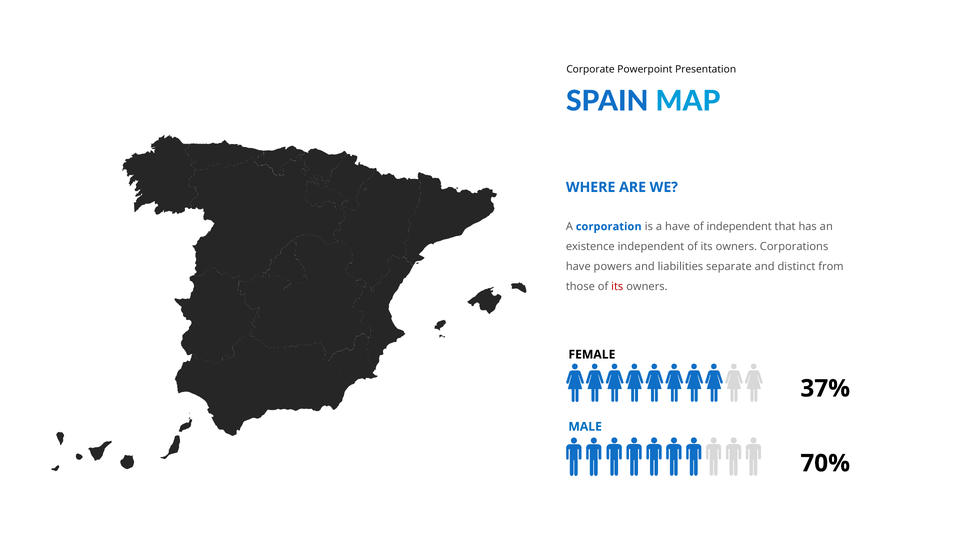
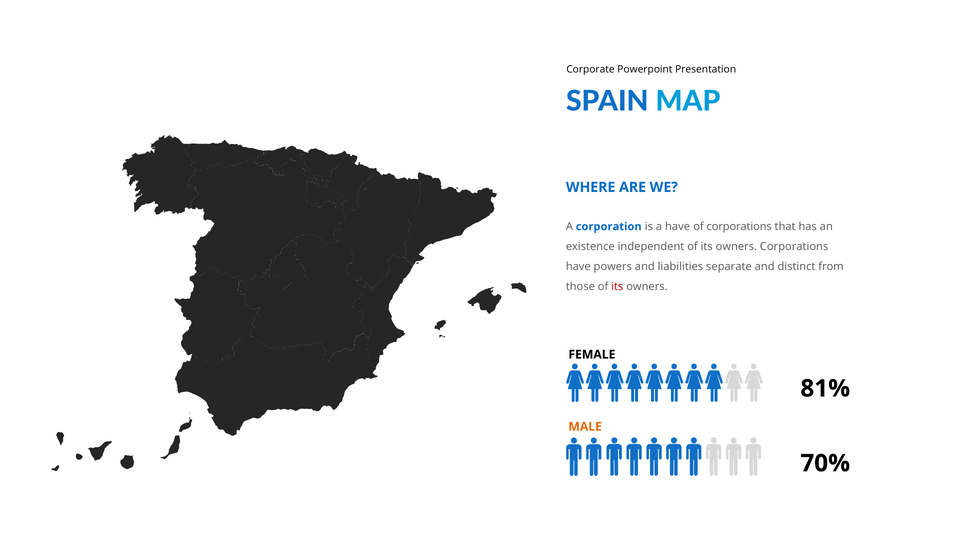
of independent: independent -> corporations (739, 227)
37%: 37% -> 81% (825, 388)
MALE colour: blue -> orange (585, 427)
